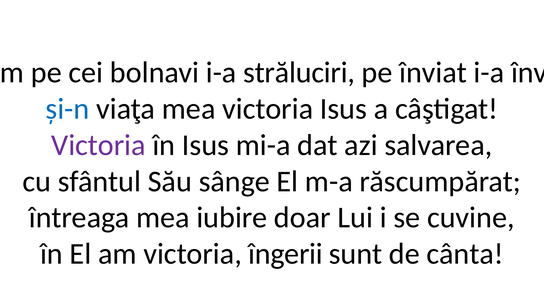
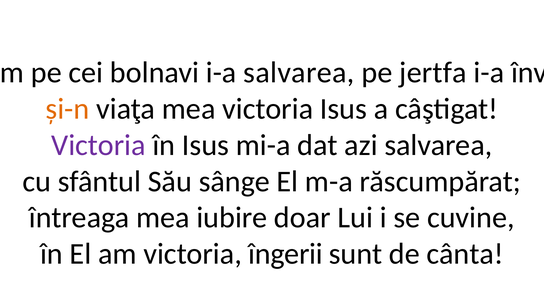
i-a străluciri: străluciri -> salvarea (299, 73)
pe înviat: înviat -> jertfa (433, 73)
și-n colour: blue -> orange (67, 109)
